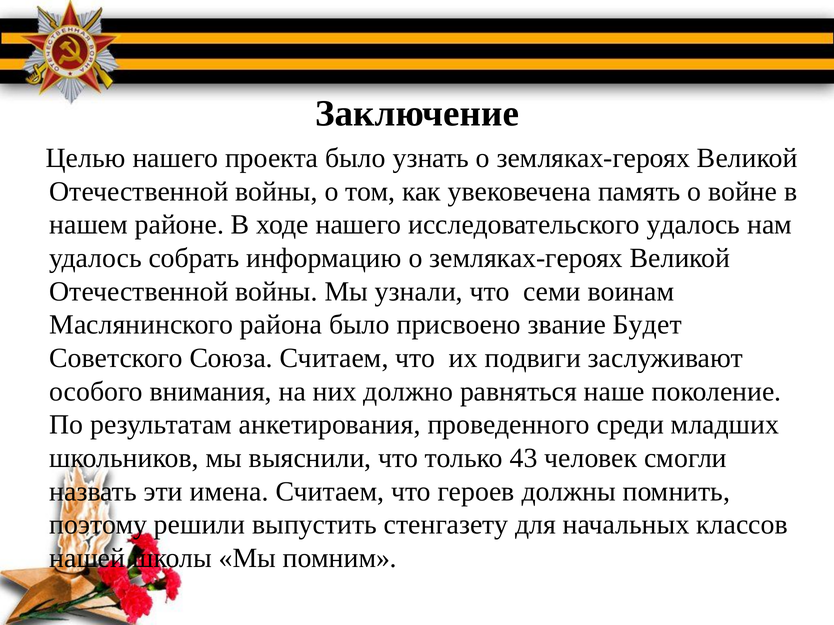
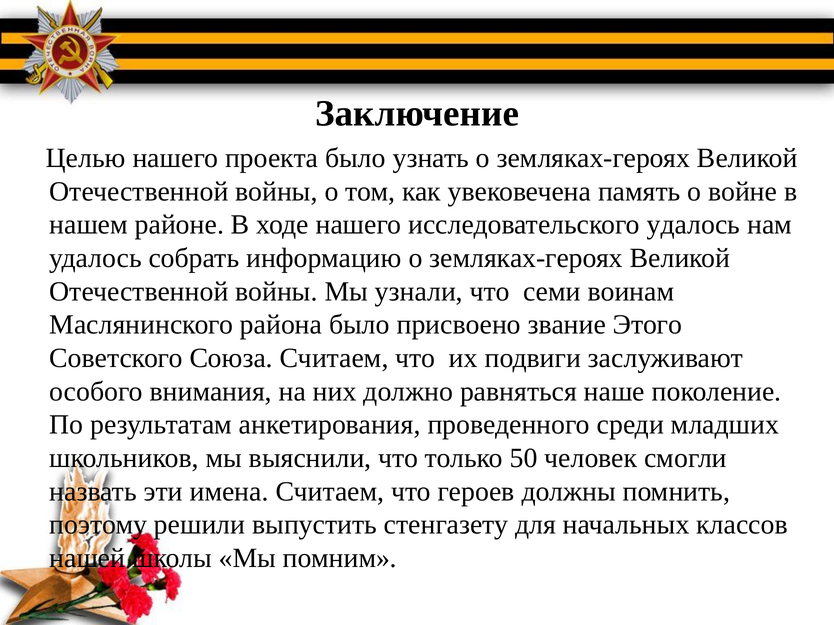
Будет: Будет -> Этого (647, 325)
43: 43 -> 50 (524, 458)
